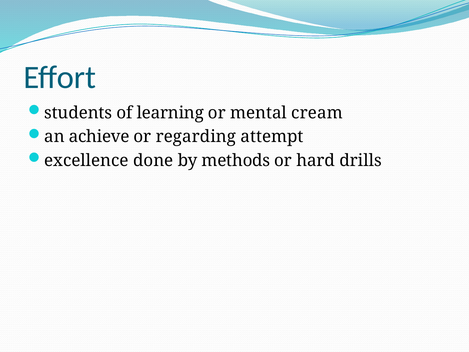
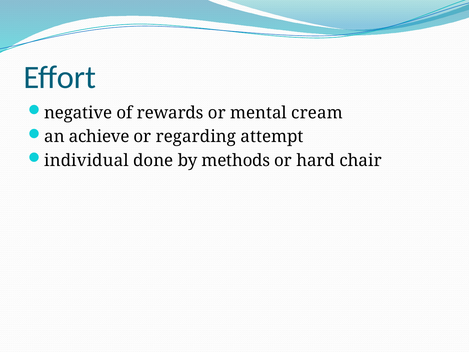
students: students -> negative (78, 113)
learning: learning -> rewards (170, 113)
excellence: excellence -> individual (86, 160)
drills: drills -> chair (361, 160)
